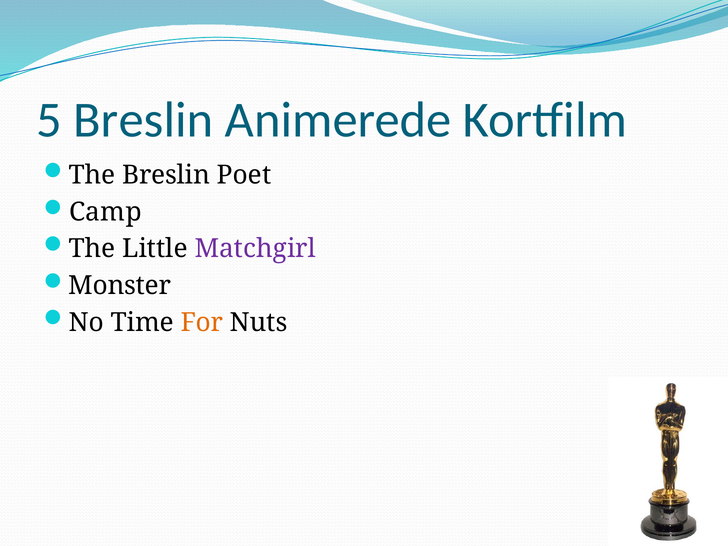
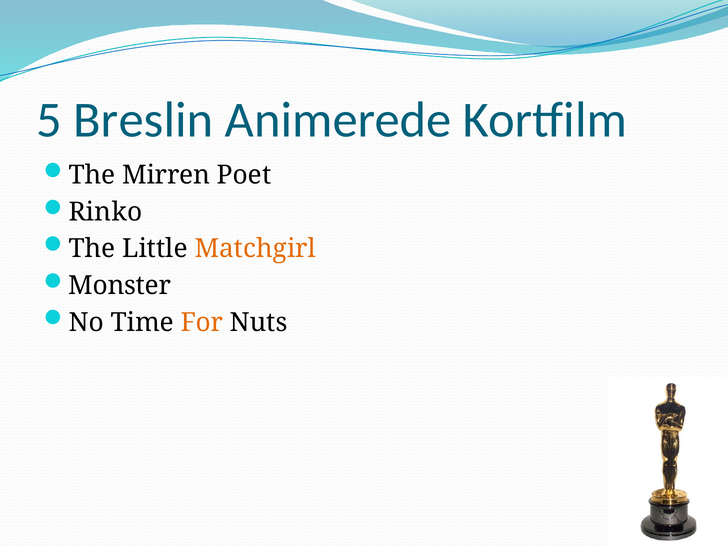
The Breslin: Breslin -> Mirren (166, 175)
Camp: Camp -> Rinko (105, 212)
Matchgirl colour: purple -> orange (255, 249)
